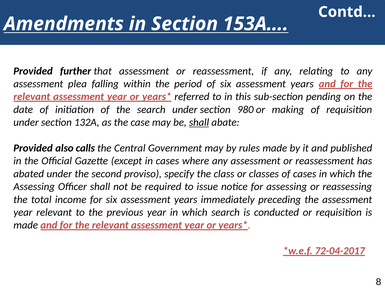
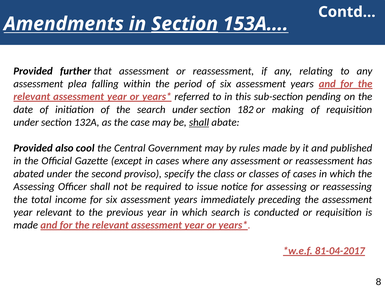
Section underline: none -> present (185, 24)
980: 980 -> 182 (245, 109)
calls: calls -> cool (85, 148)
72-04-2017: 72-04-2017 -> 81-04-2017 (340, 251)
